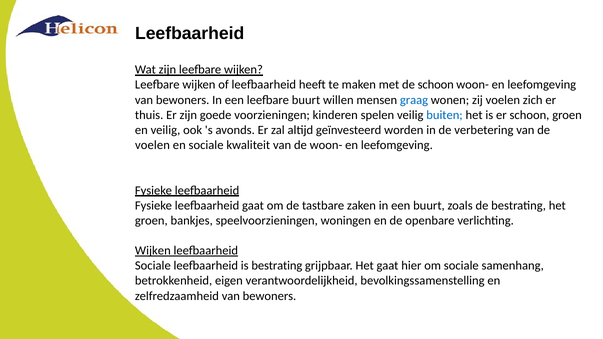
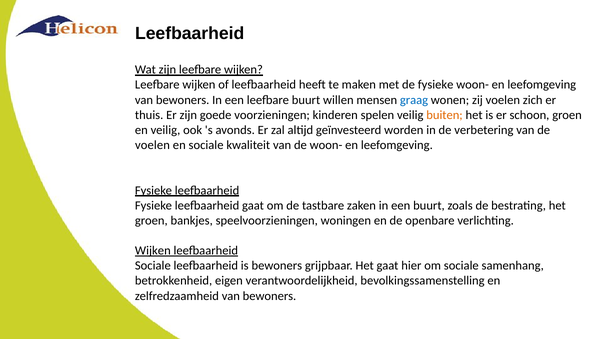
de schoon: schoon -> fysieke (436, 85)
buiten colour: blue -> orange (445, 115)
is bestrating: bestrating -> bewoners (277, 266)
